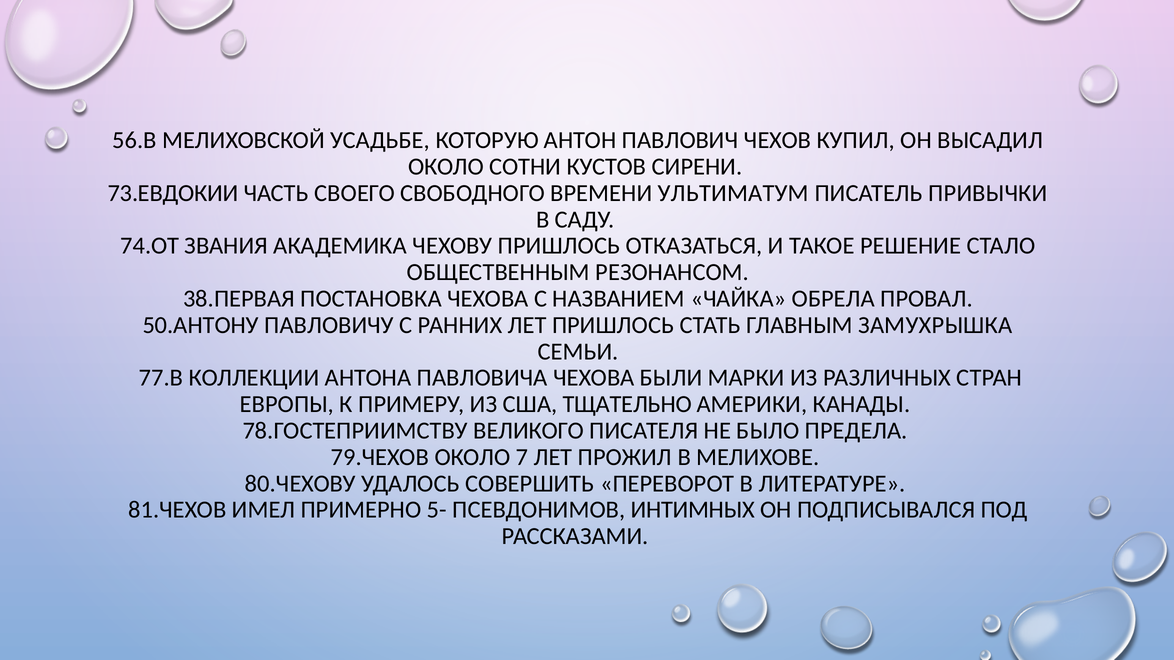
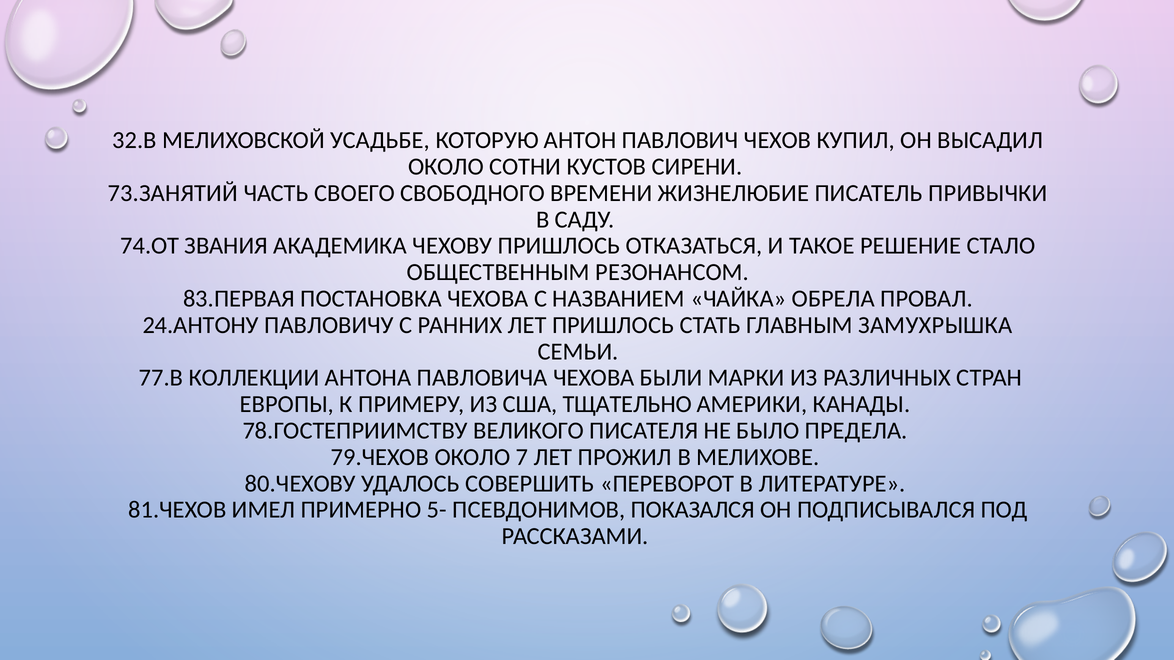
56.В: 56.В -> 32.В (135, 140)
73.ЕВДОКИИ: 73.ЕВДОКИИ -> 73.ЗАНЯТИЙ (173, 193)
УЛЬТИМАТУМ: УЛЬТИМАТУМ -> ЖИЗНЕЛЮБИЕ (733, 193)
38.ПЕРВАЯ: 38.ПЕРВАЯ -> 83.ПЕРВАЯ (239, 299)
50.АНТОНУ: 50.АНТОНУ -> 24.АНТОНУ (201, 325)
ИНТИМНЫХ: ИНТИМНЫХ -> ПОКАЗАЛСЯ (693, 510)
